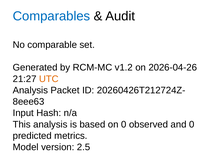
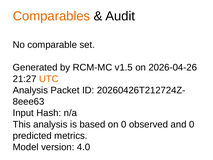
Comparables colour: blue -> orange (51, 16)
v1.2: v1.2 -> v1.5 (124, 67)
2.5: 2.5 -> 4.0 (84, 147)
